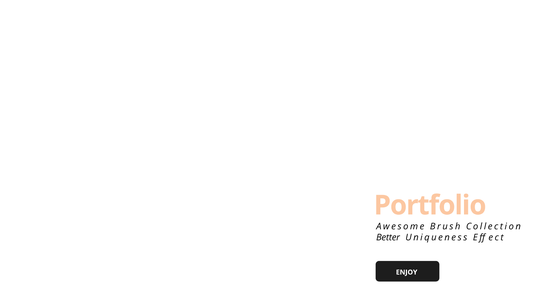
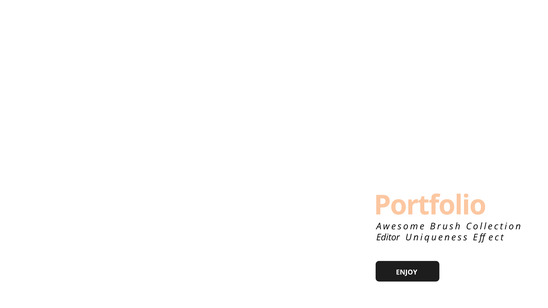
Better: Better -> Editor (388, 238)
